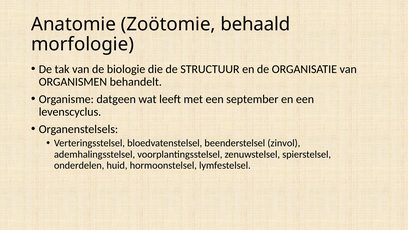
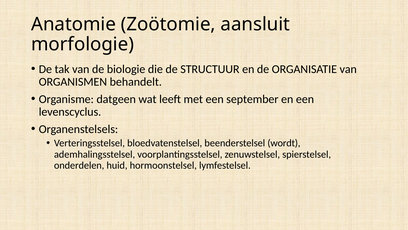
behaald: behaald -> aansluit (255, 24)
zinvol: zinvol -> wordt (284, 143)
